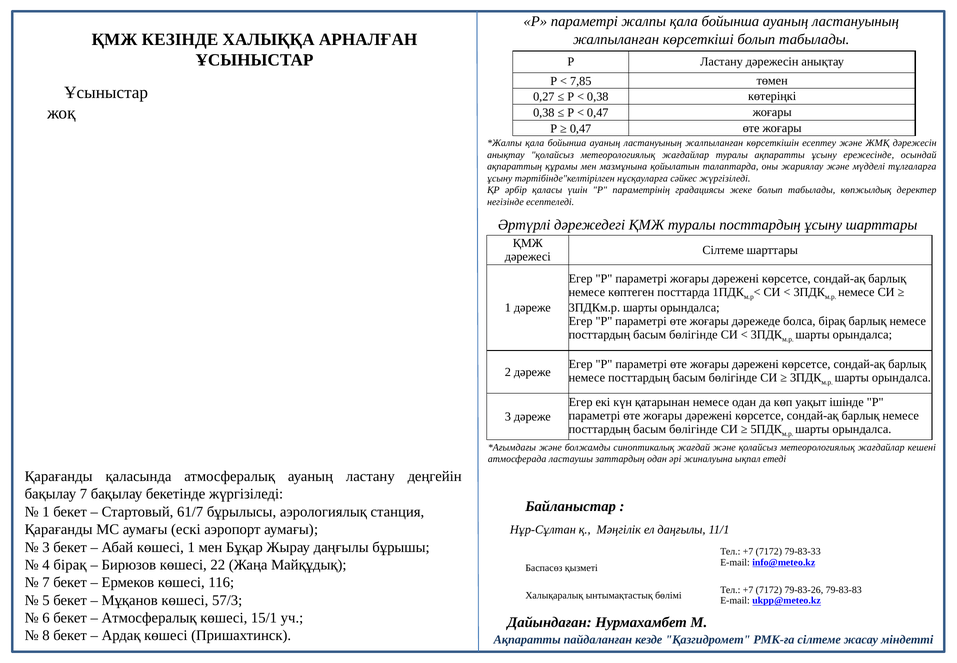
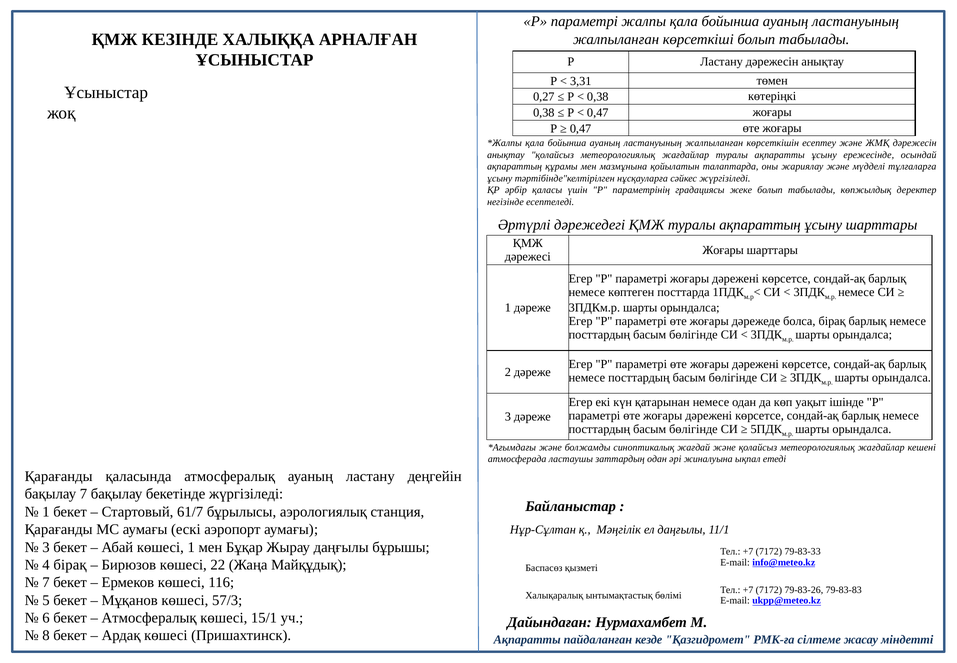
7,85: 7,85 -> 3,31 (581, 81)
туралы посттардың: посттардың -> ақпараттың (760, 225)
Сілтеме: Сілтеме -> Жоғары (723, 250)
